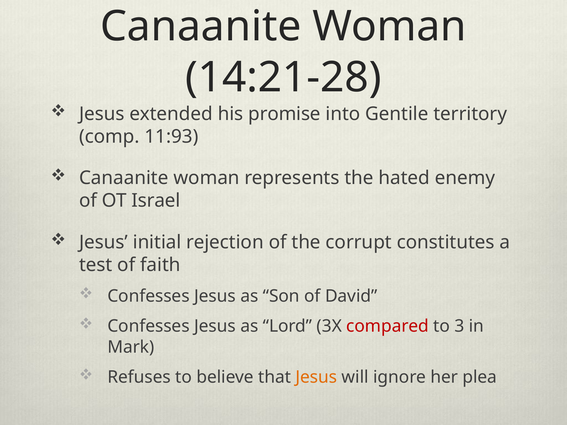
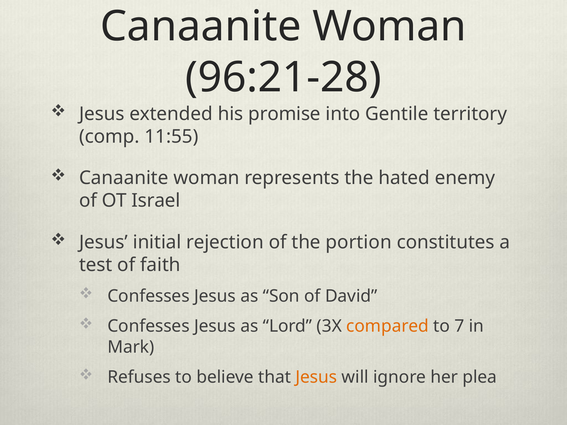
14:21-28: 14:21-28 -> 96:21-28 (283, 77)
11:93: 11:93 -> 11:55 (171, 137)
corrupt: corrupt -> portion (359, 242)
compared colour: red -> orange (388, 326)
3: 3 -> 7 (459, 326)
